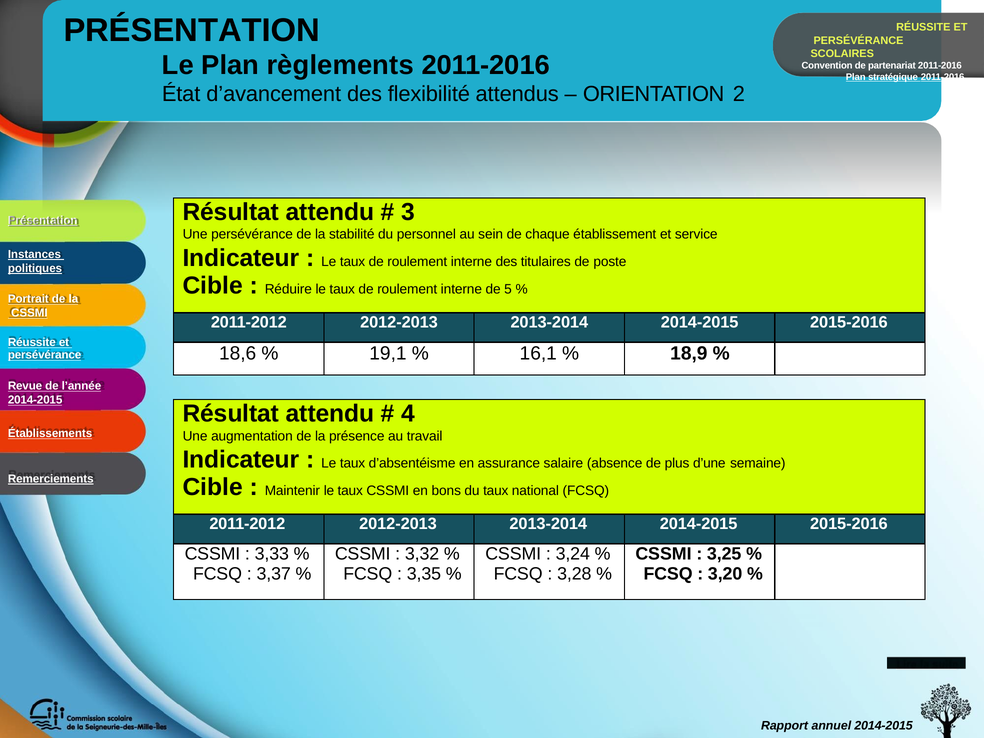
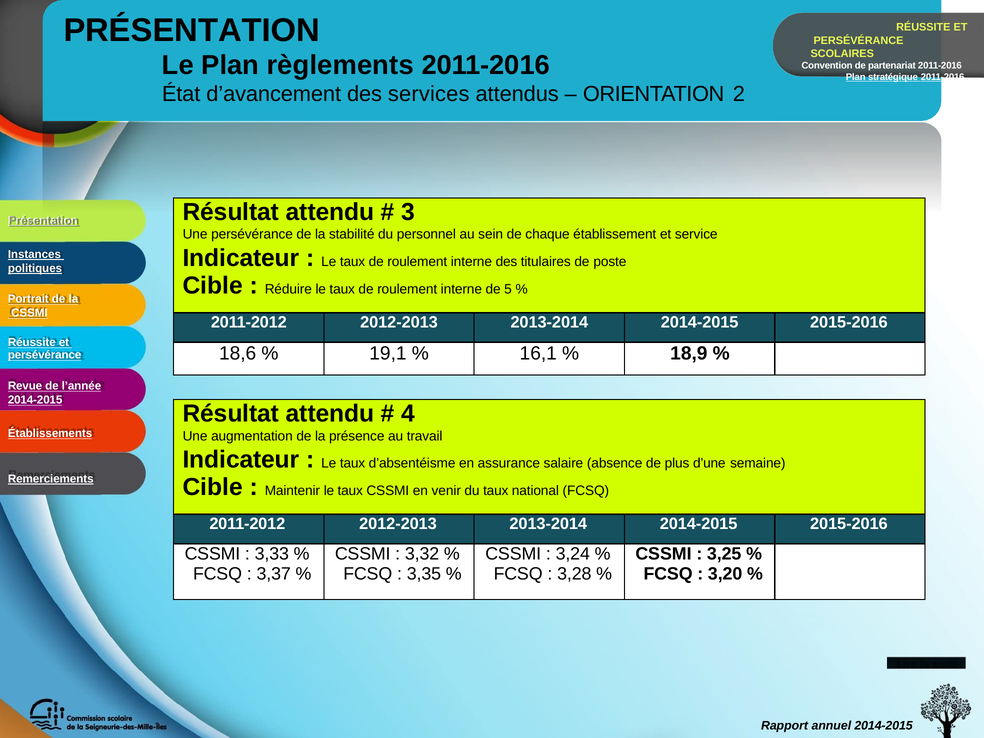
flexibilité: flexibilité -> services (429, 94)
bons: bons -> venir (446, 491)
